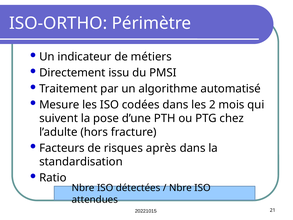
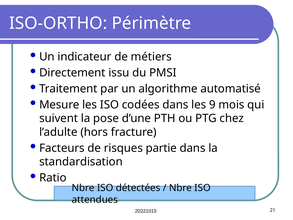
2: 2 -> 9 (212, 105)
après: après -> partie (161, 148)
